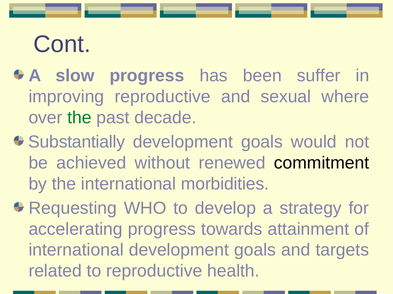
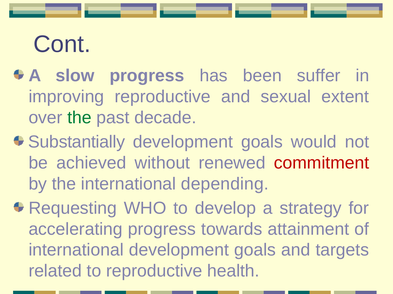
where: where -> extent (345, 97)
commitment colour: black -> red (322, 163)
morbidities: morbidities -> depending (225, 184)
